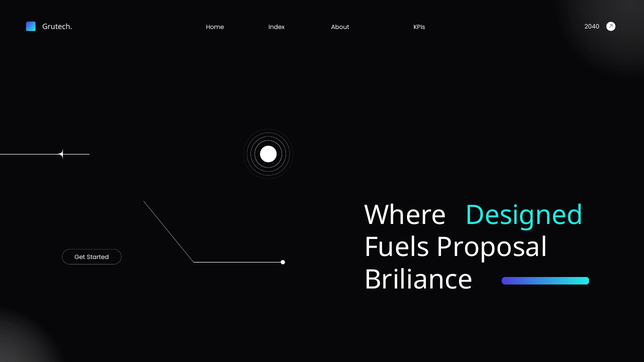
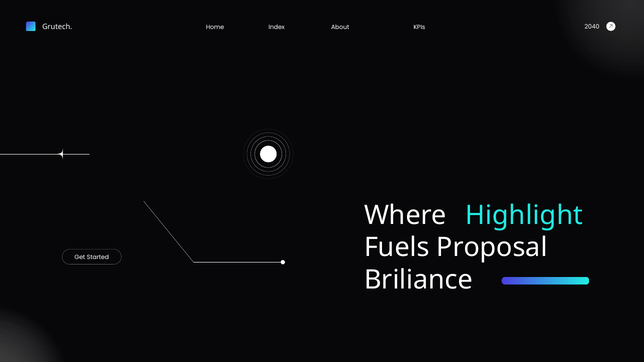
Designed: Designed -> Highlight (524, 216)
